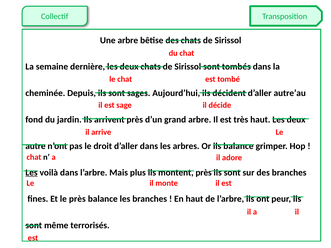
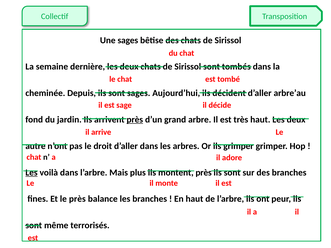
Une arbre: arbre -> sages (128, 40)
autre’au: autre’au -> arbre’au (290, 93)
près underline: none -> present (135, 120)
ils balance: balance -> grimper (238, 146)
